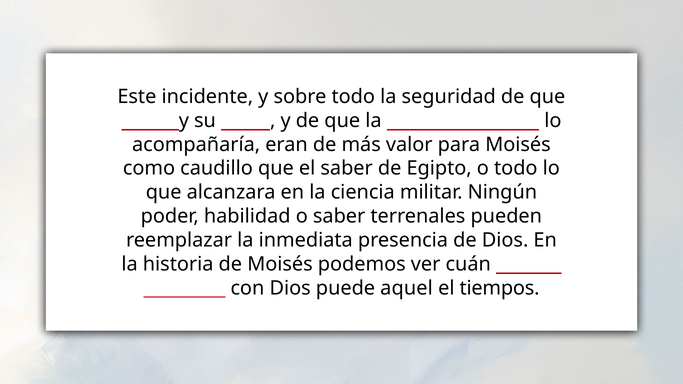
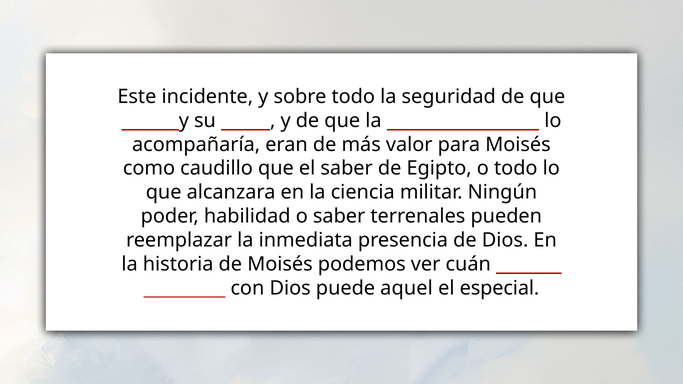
tiempos: tiempos -> especial (499, 288)
